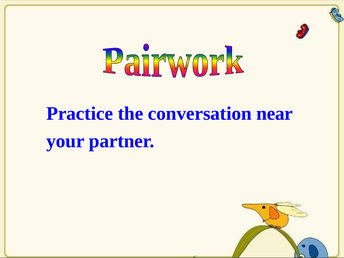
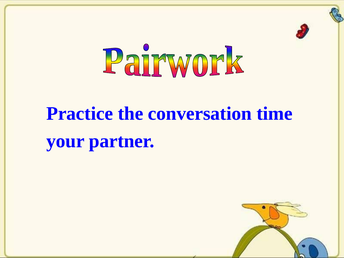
near: near -> time (275, 114)
